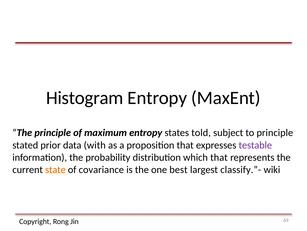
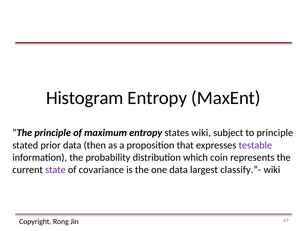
states told: told -> wiki (201, 132)
with: with -> then (95, 145)
which that: that -> coin (219, 157)
state colour: orange -> purple (55, 169)
one best: best -> data (179, 169)
